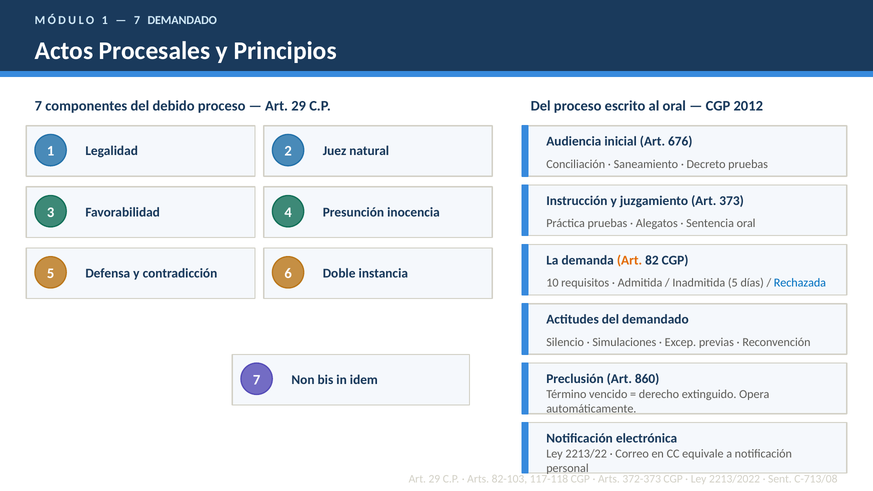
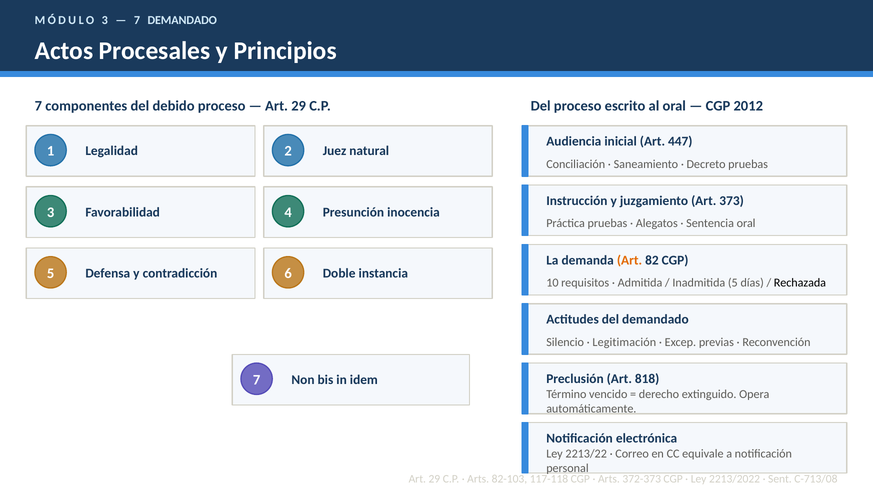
MÓDULO 1: 1 -> 3 (105, 20)
676: 676 -> 447 (680, 141)
Rechazada colour: blue -> black (800, 283)
Simulaciones: Simulaciones -> Legitimación (624, 342)
860: 860 -> 818 (647, 379)
